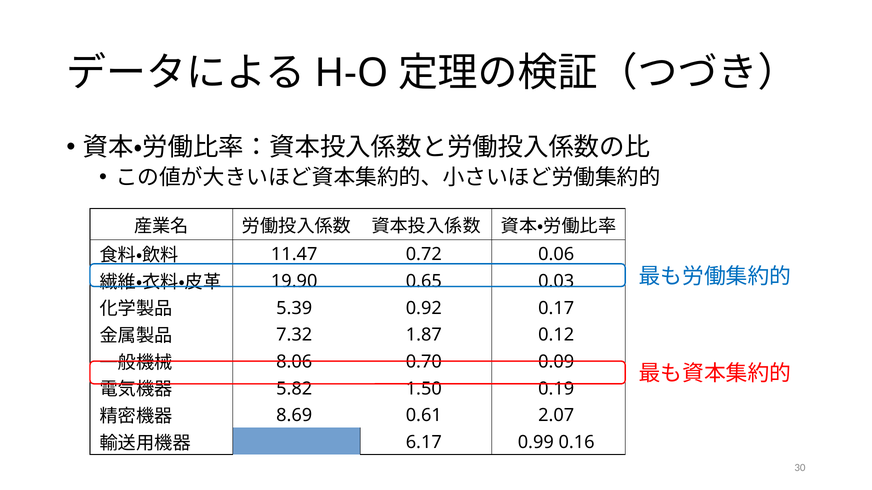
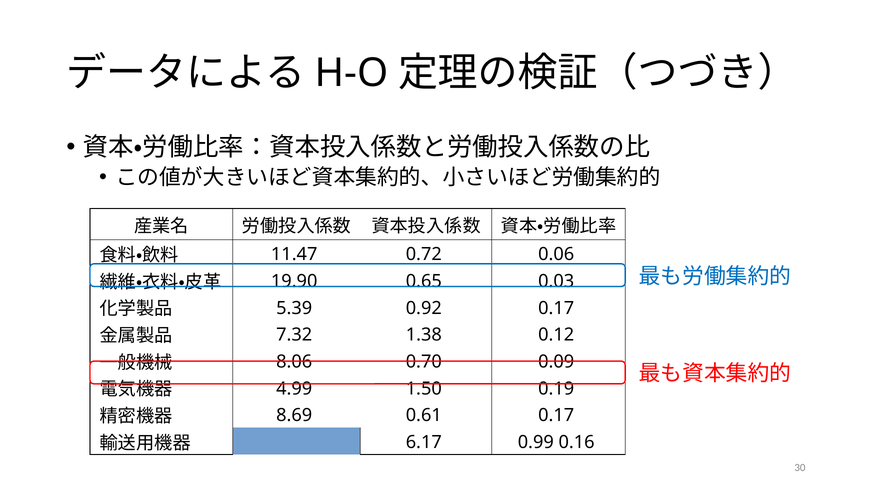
1.87: 1.87 -> 1.38 (424, 335)
5.82: 5.82 -> 4.99 (294, 389)
0.61 2.07: 2.07 -> 0.17 (556, 416)
